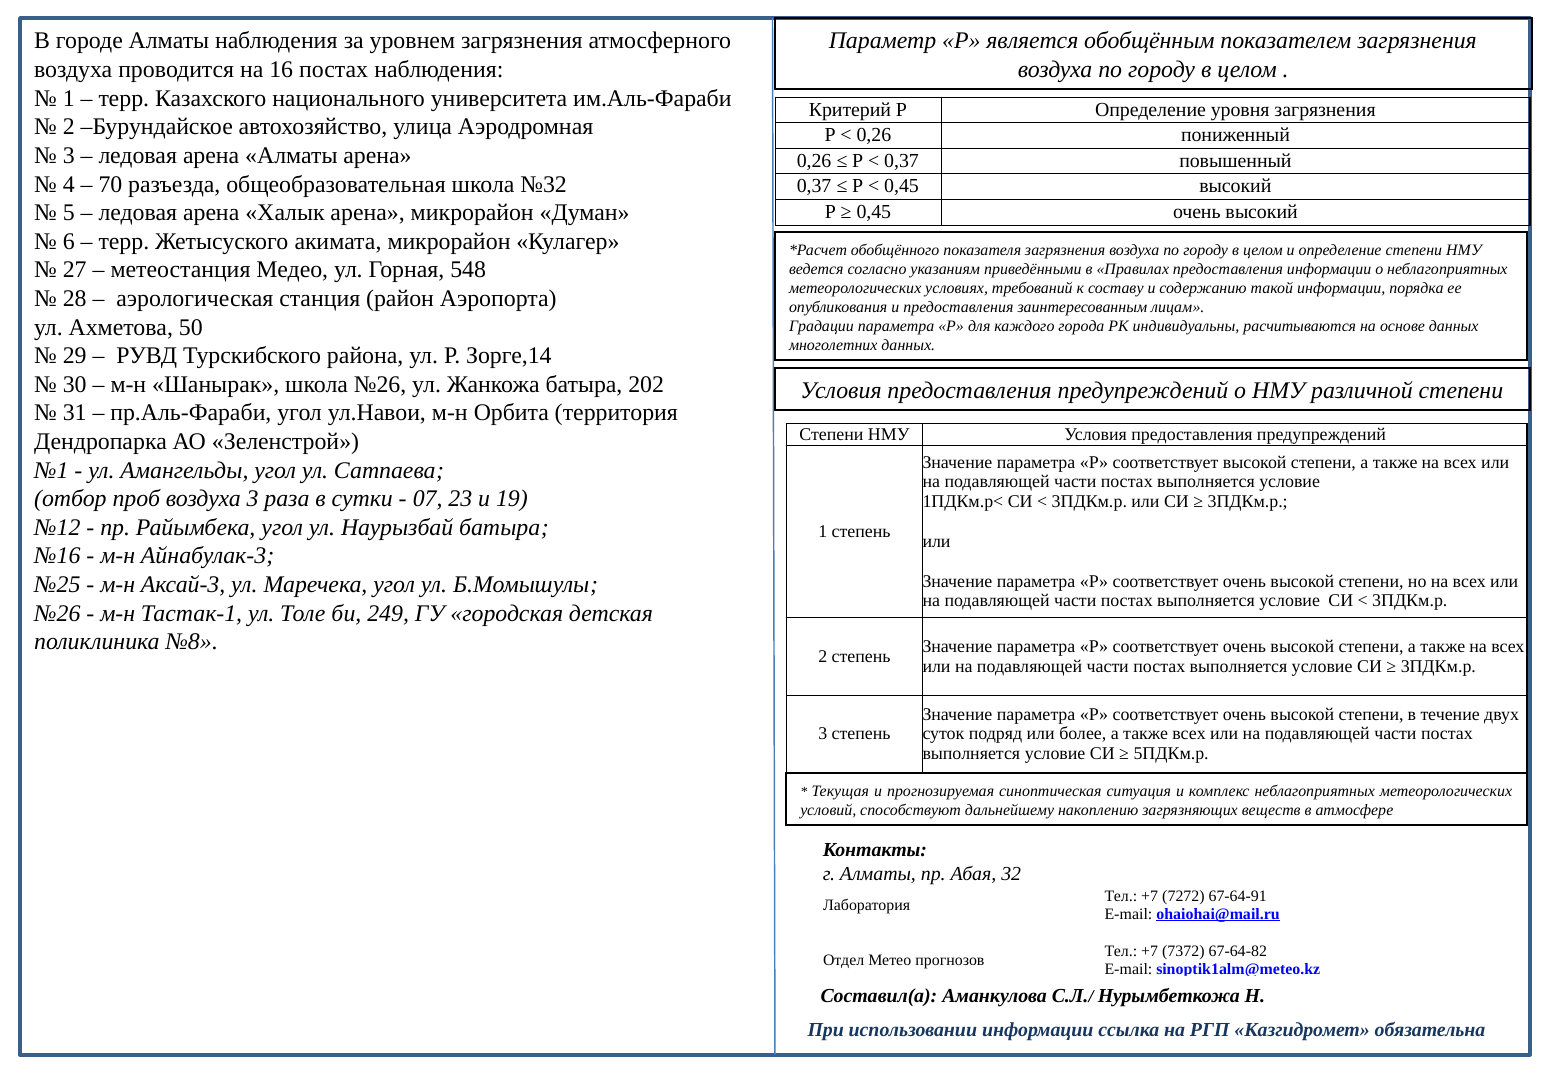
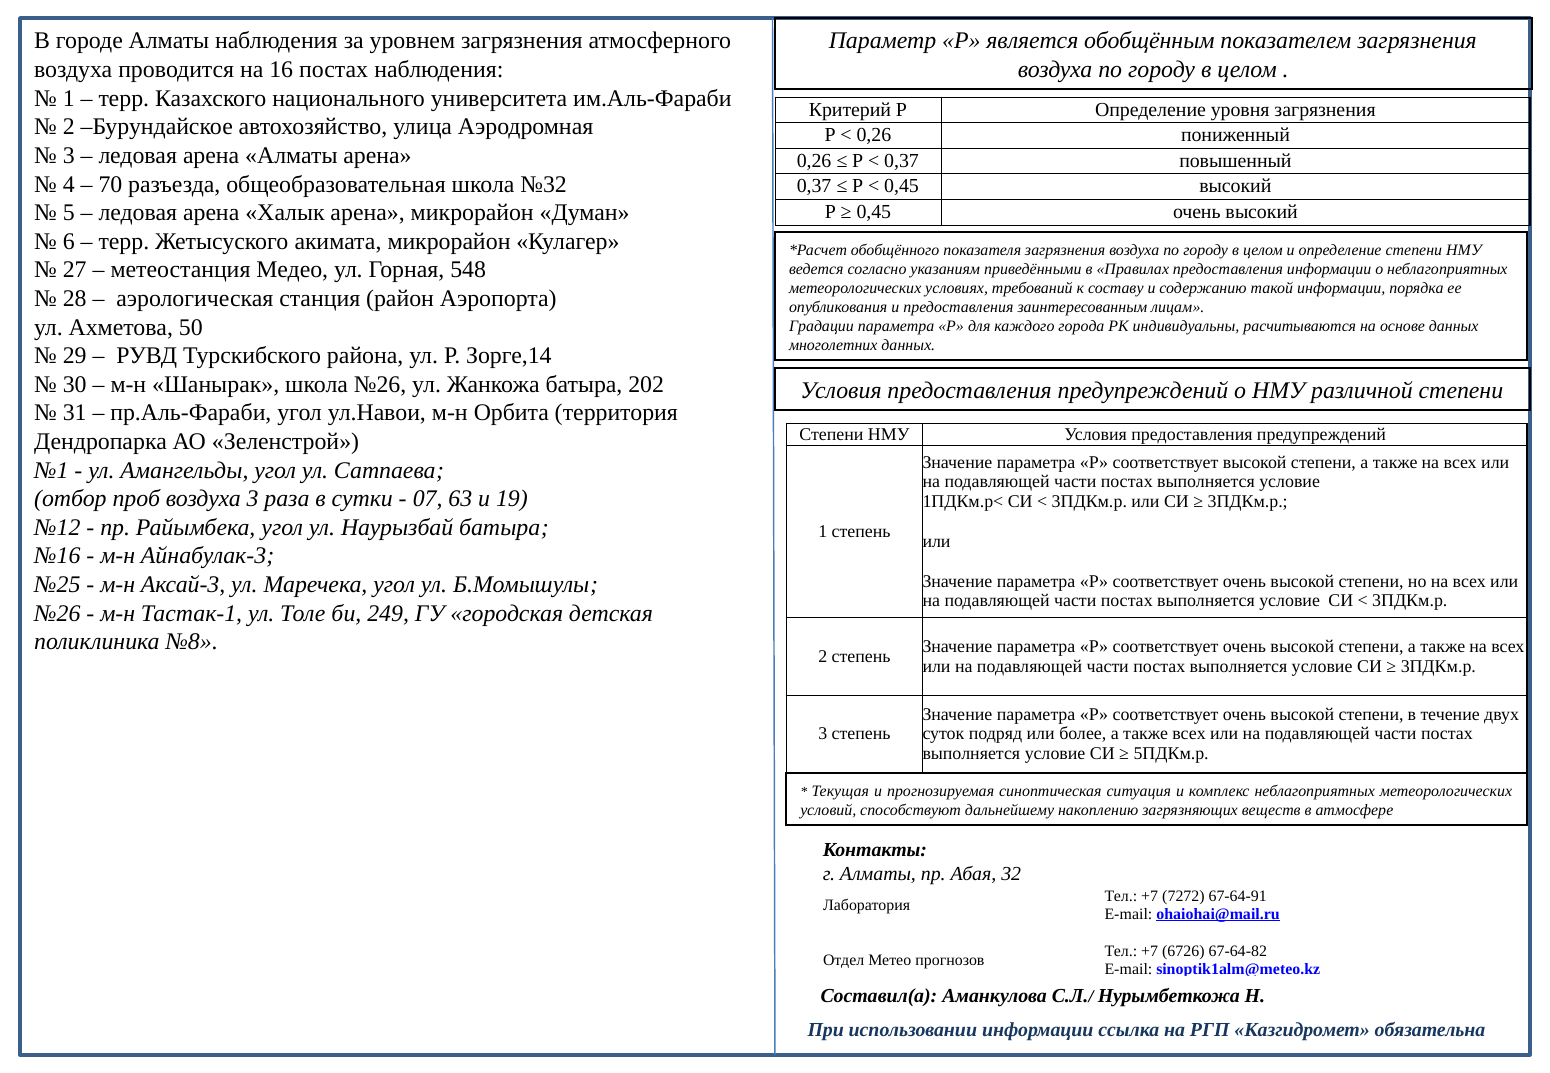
23: 23 -> 63 (460, 499)
7372: 7372 -> 6726 (1183, 952)
